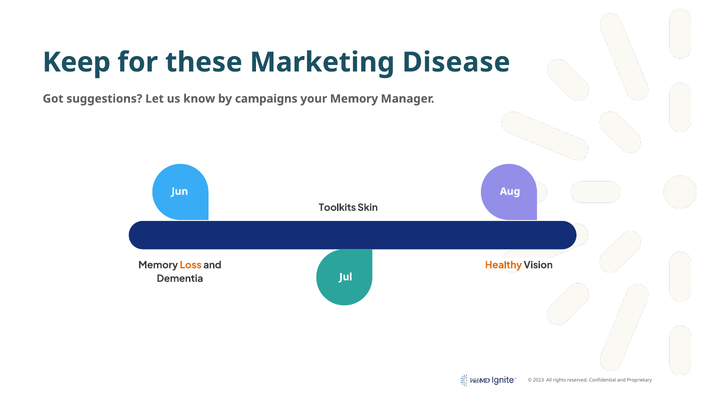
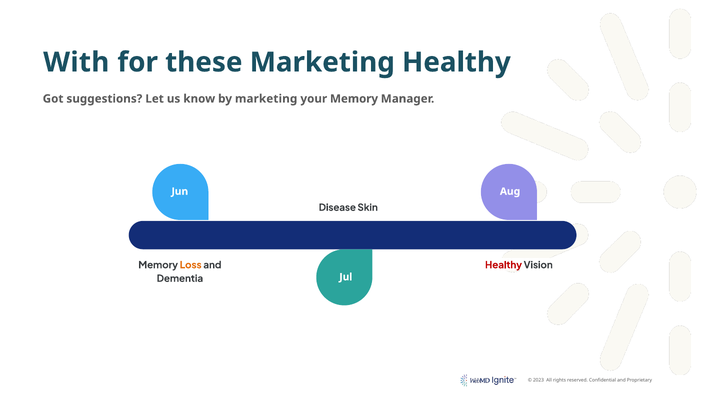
Keep: Keep -> With (76, 62)
Marketing Disease: Disease -> Healthy (456, 62)
by campaigns: campaigns -> marketing (266, 99)
Toolkits: Toolkits -> Disease (337, 208)
Healthy colour: orange -> red (504, 265)
